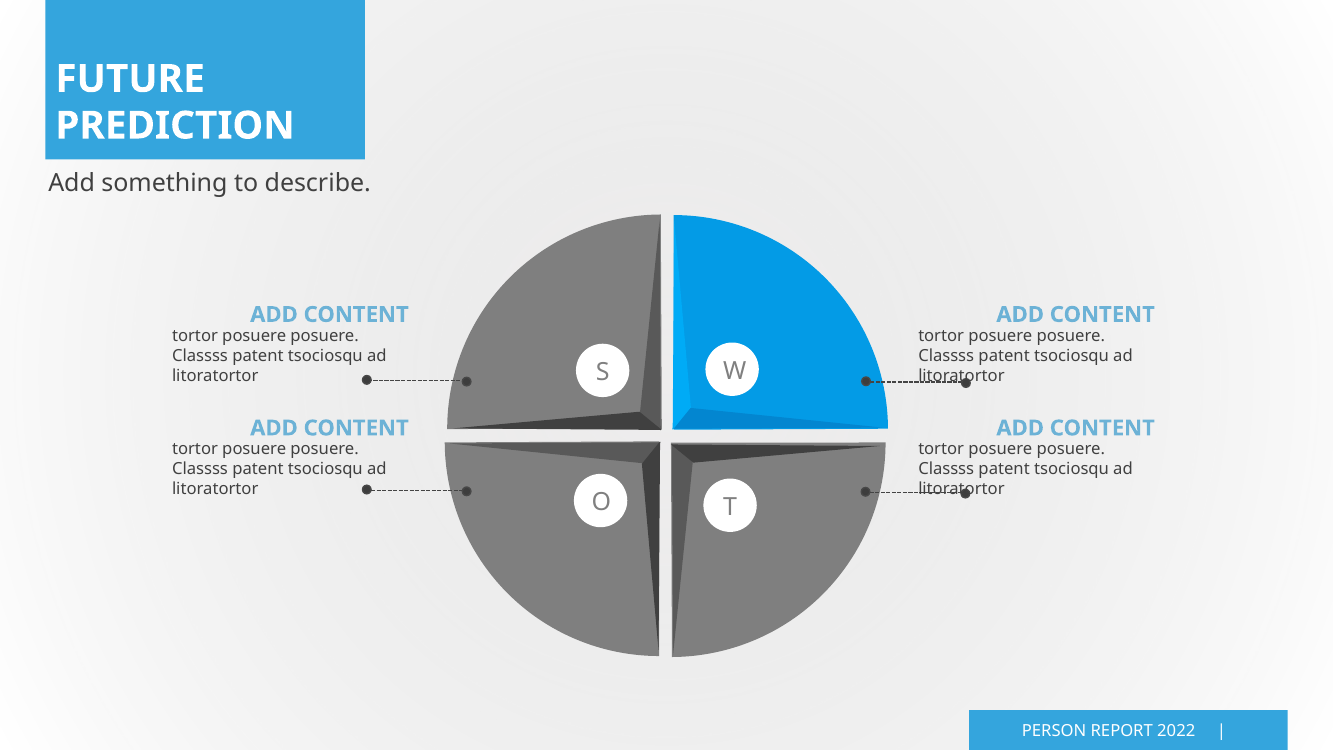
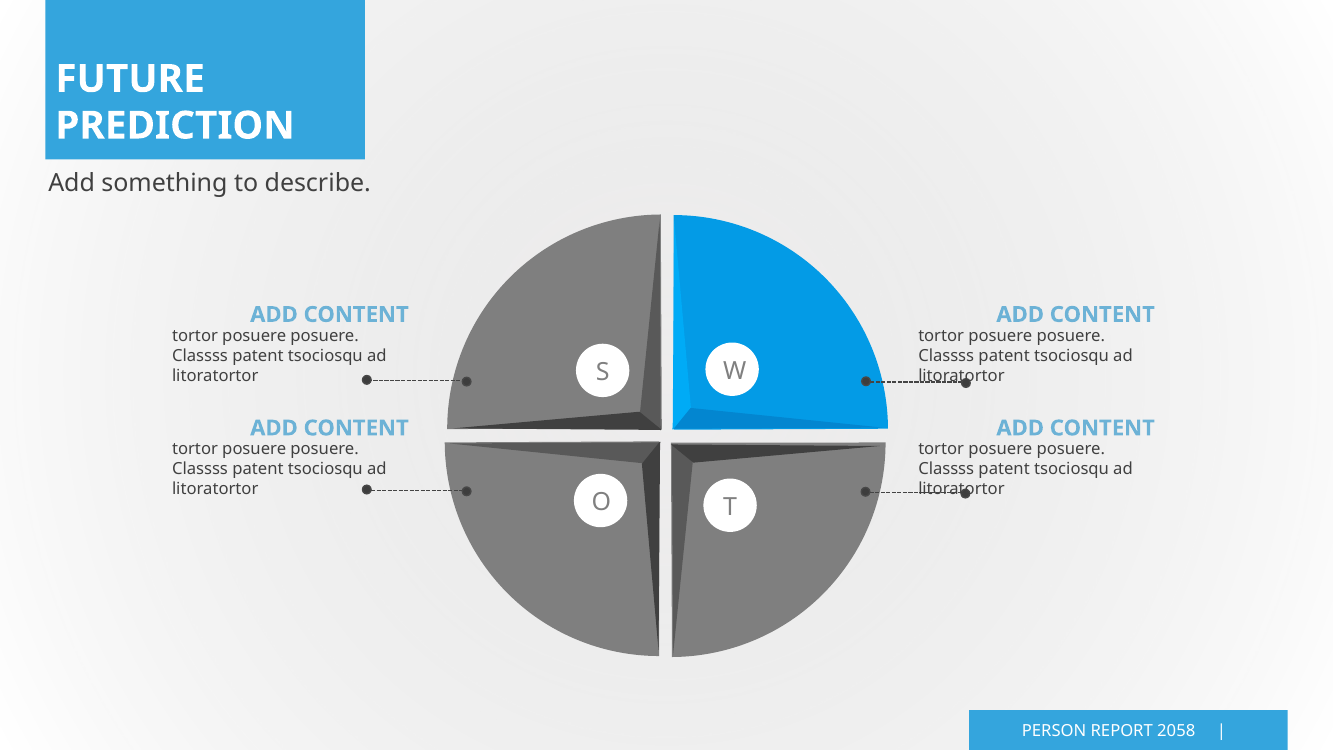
2022: 2022 -> 2058 (1176, 731)
